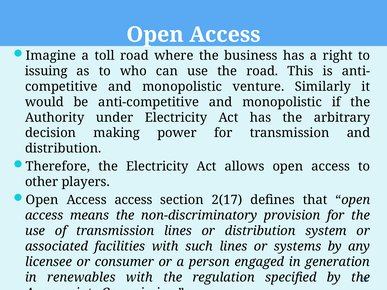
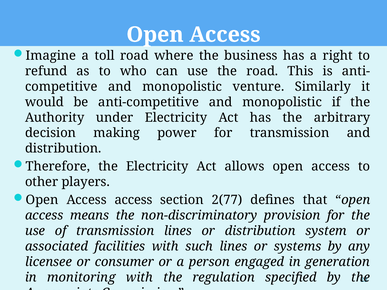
issuing: issuing -> refund (46, 71)
2(17: 2(17 -> 2(77 (227, 200)
renewables: renewables -> monitoring (81, 278)
